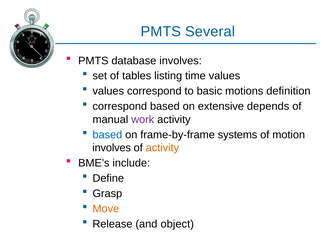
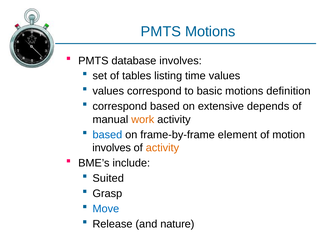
PMTS Several: Several -> Motions (210, 32)
work colour: purple -> orange (143, 120)
systems: systems -> element (237, 135)
Define: Define -> Suited (108, 178)
Move colour: orange -> blue (106, 209)
object: object -> nature (177, 224)
